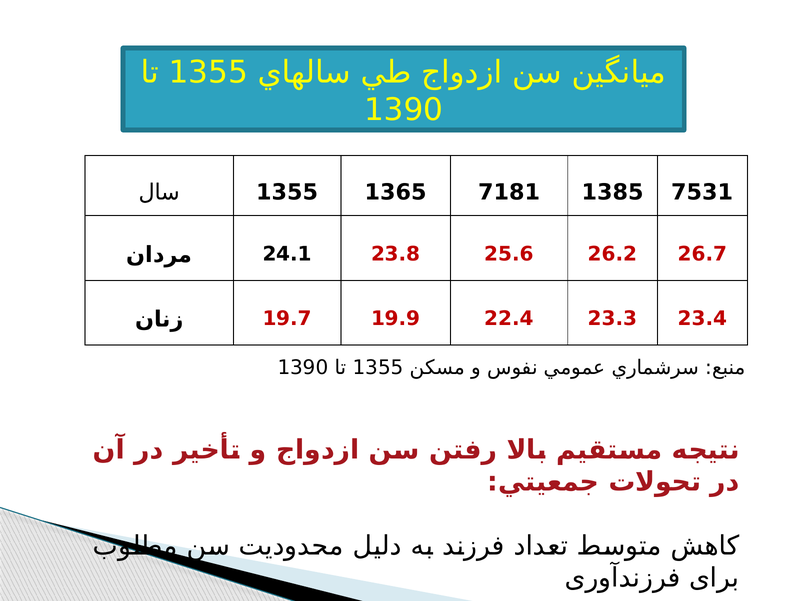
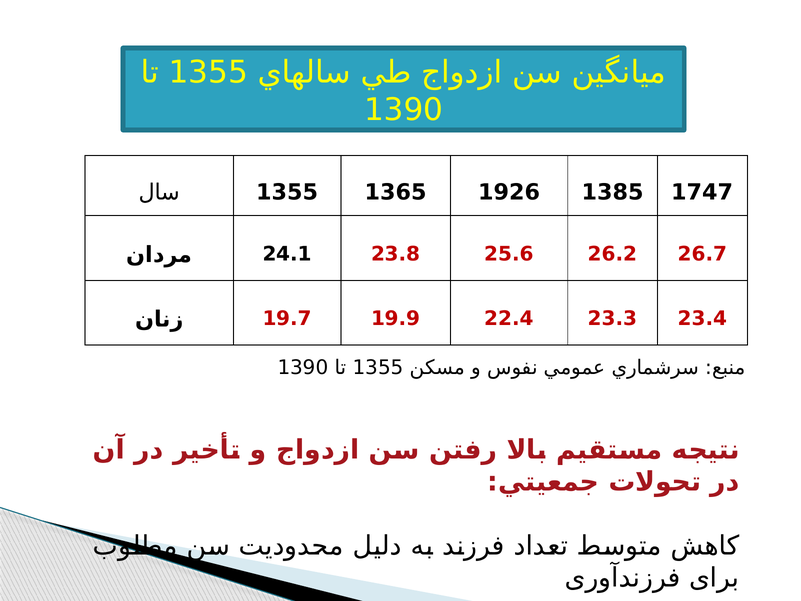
7181: 7181 -> 1926 (509, 192)
7531: 7531 -> 1747 (702, 192)
